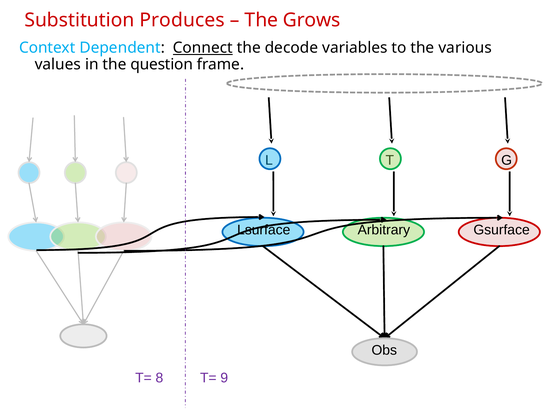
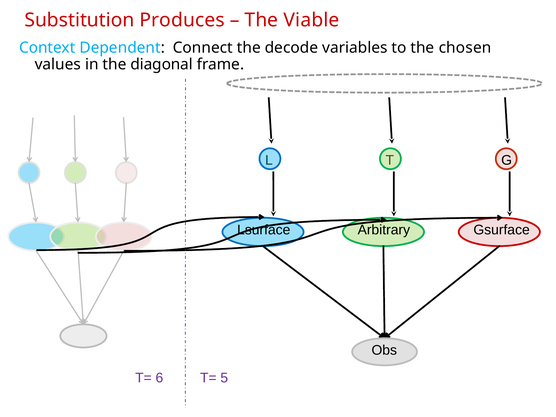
Grows: Grows -> Viable (311, 20)
Connect underline: present -> none (203, 48)
various: various -> chosen (465, 48)
question: question -> diagonal (162, 65)
8: 8 -> 6 (159, 378)
9: 9 -> 5 (224, 378)
